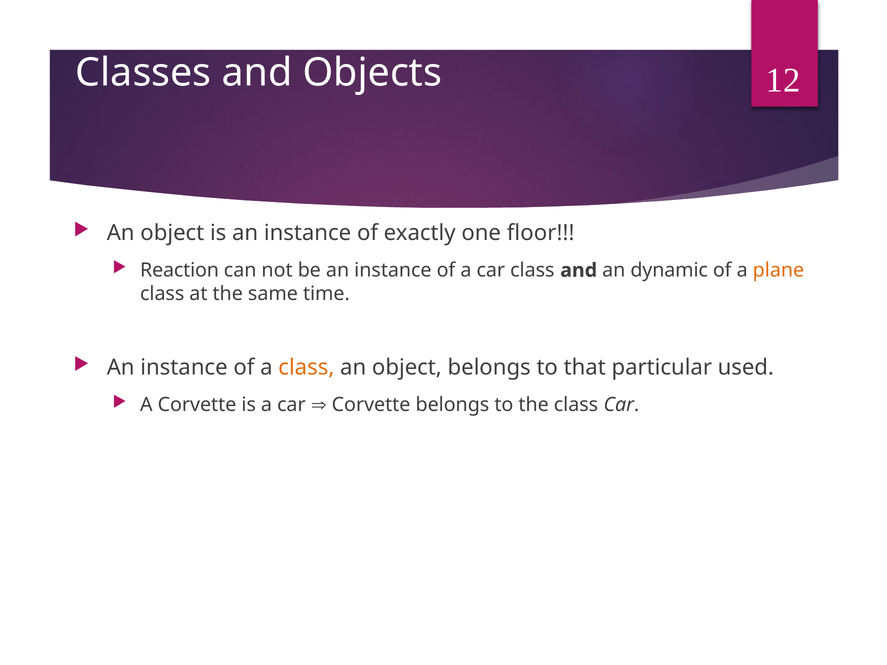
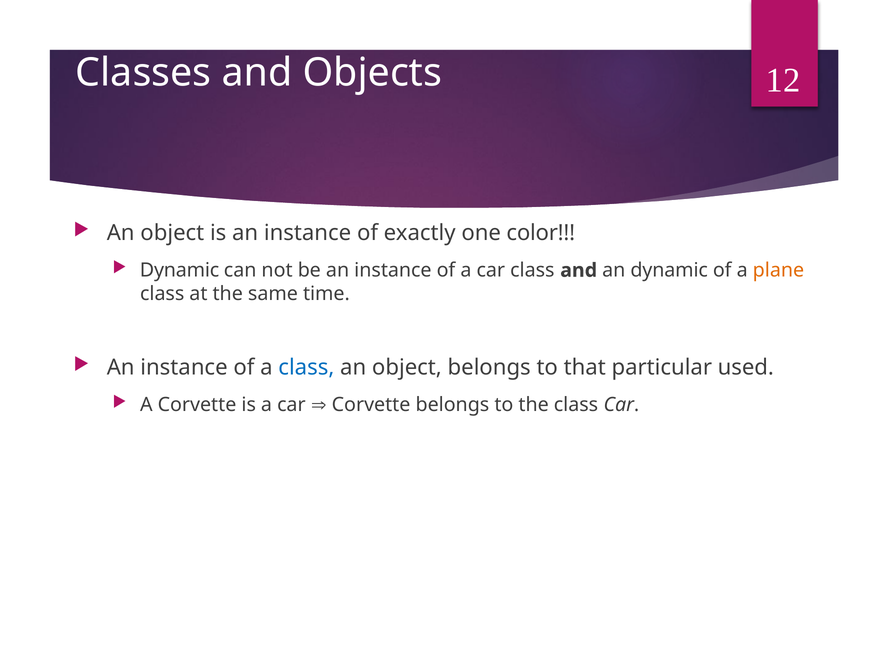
floor: floor -> color (541, 233)
Reaction: Reaction -> Dynamic (180, 270)
class colour: orange -> blue (306, 368)
